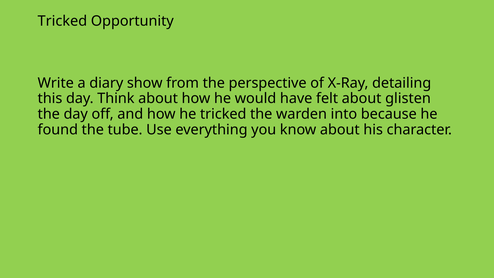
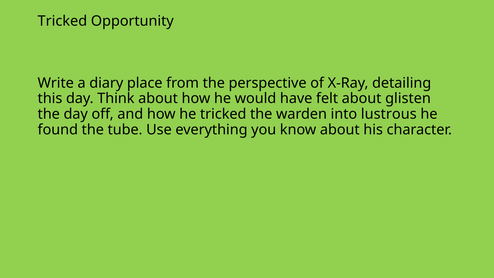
show: show -> place (145, 83)
because: because -> lustrous (389, 114)
